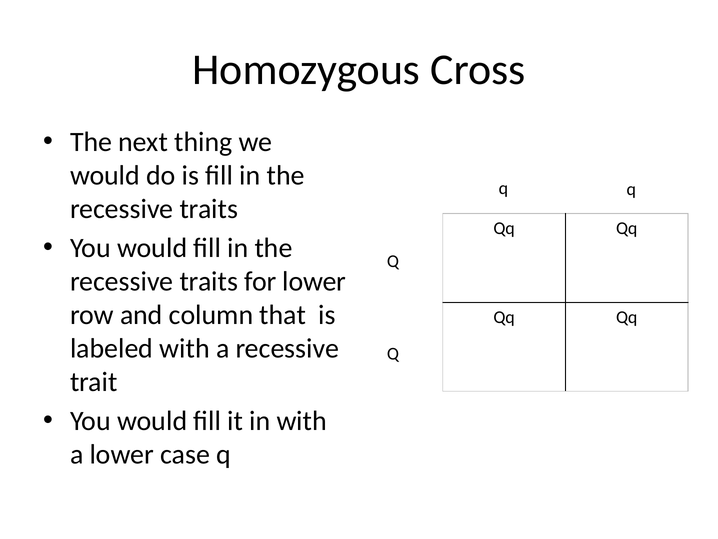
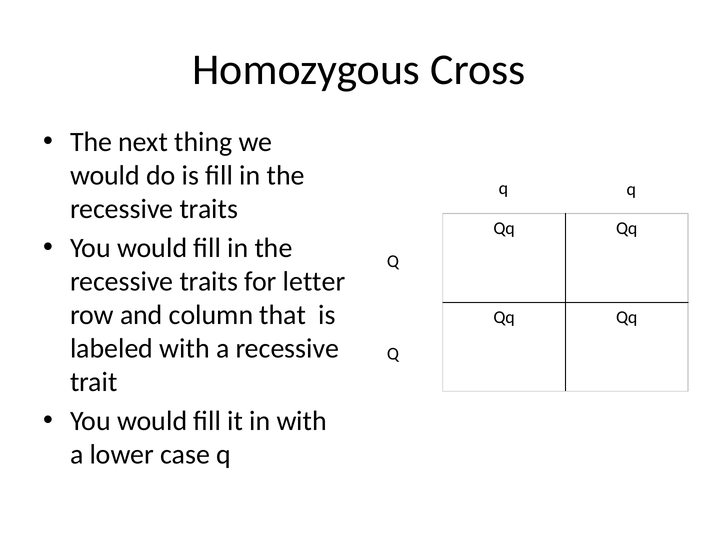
for lower: lower -> letter (314, 281)
